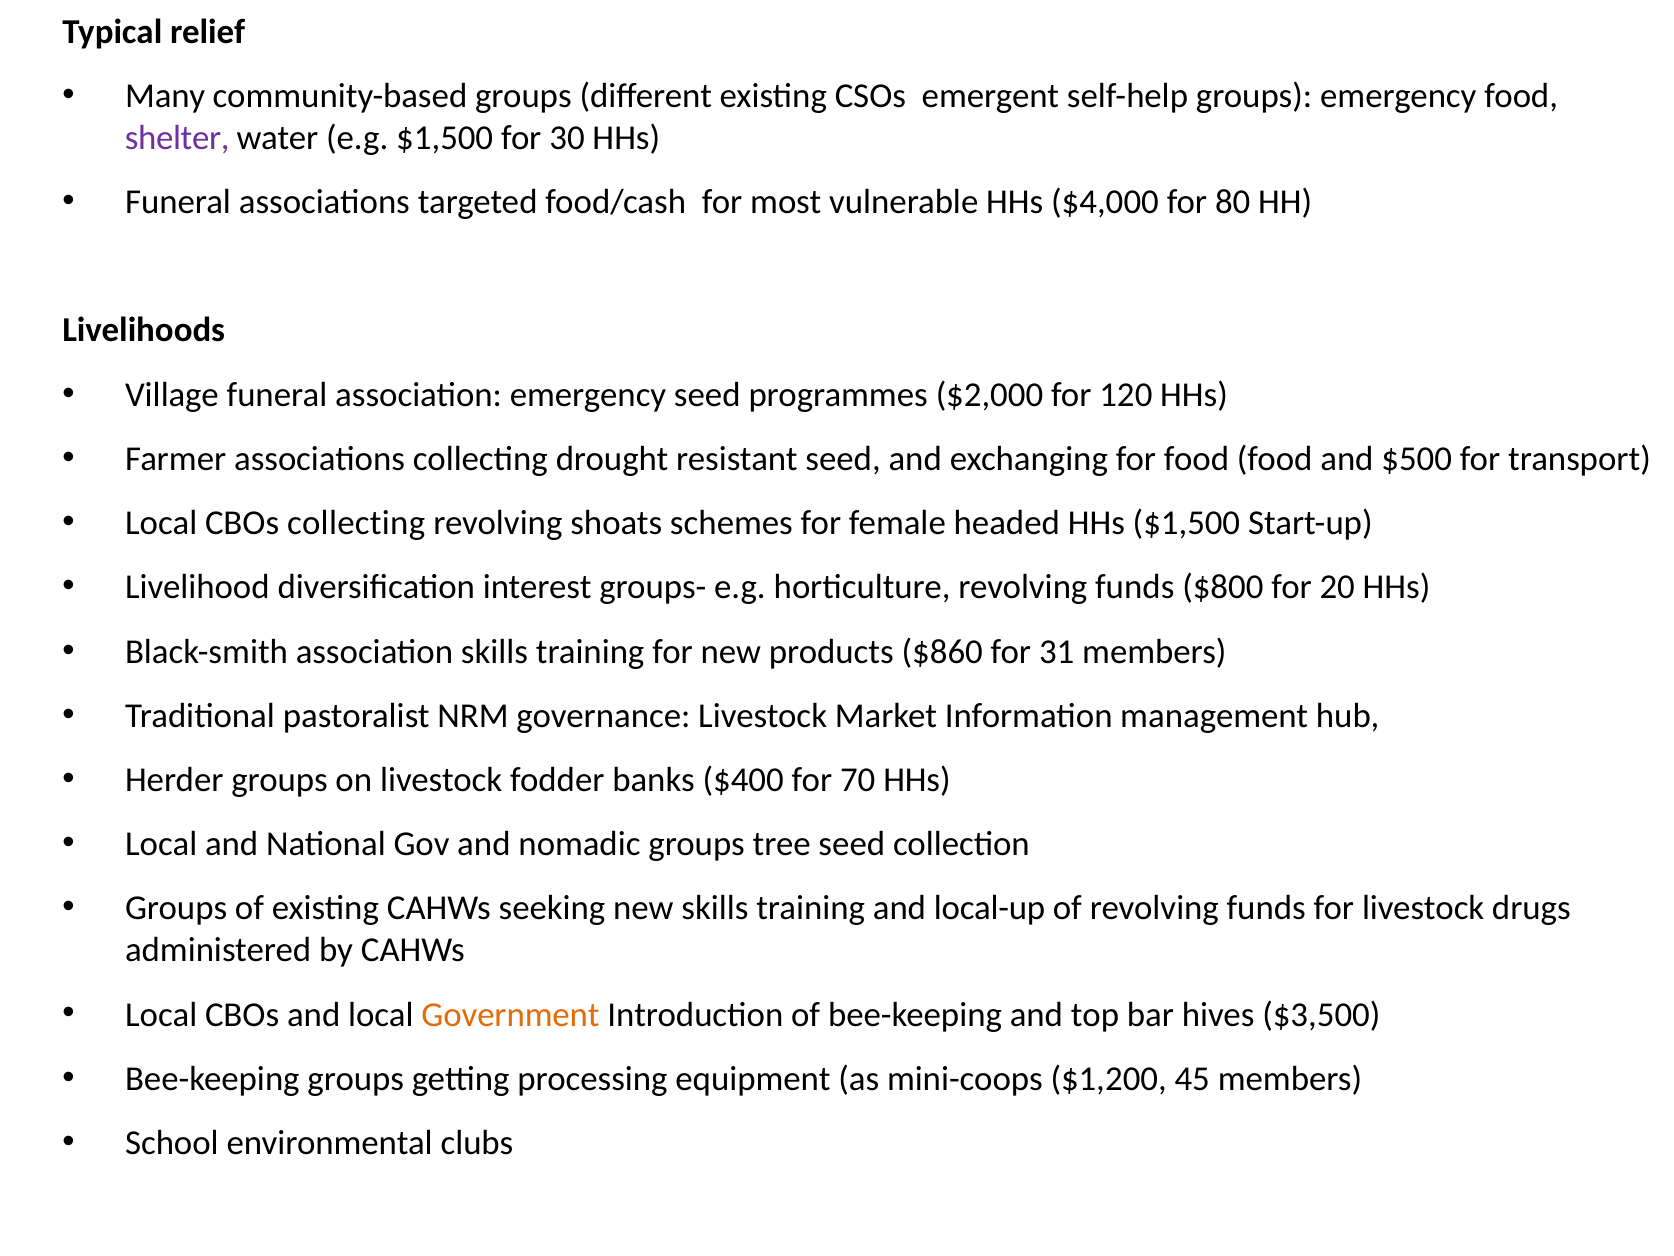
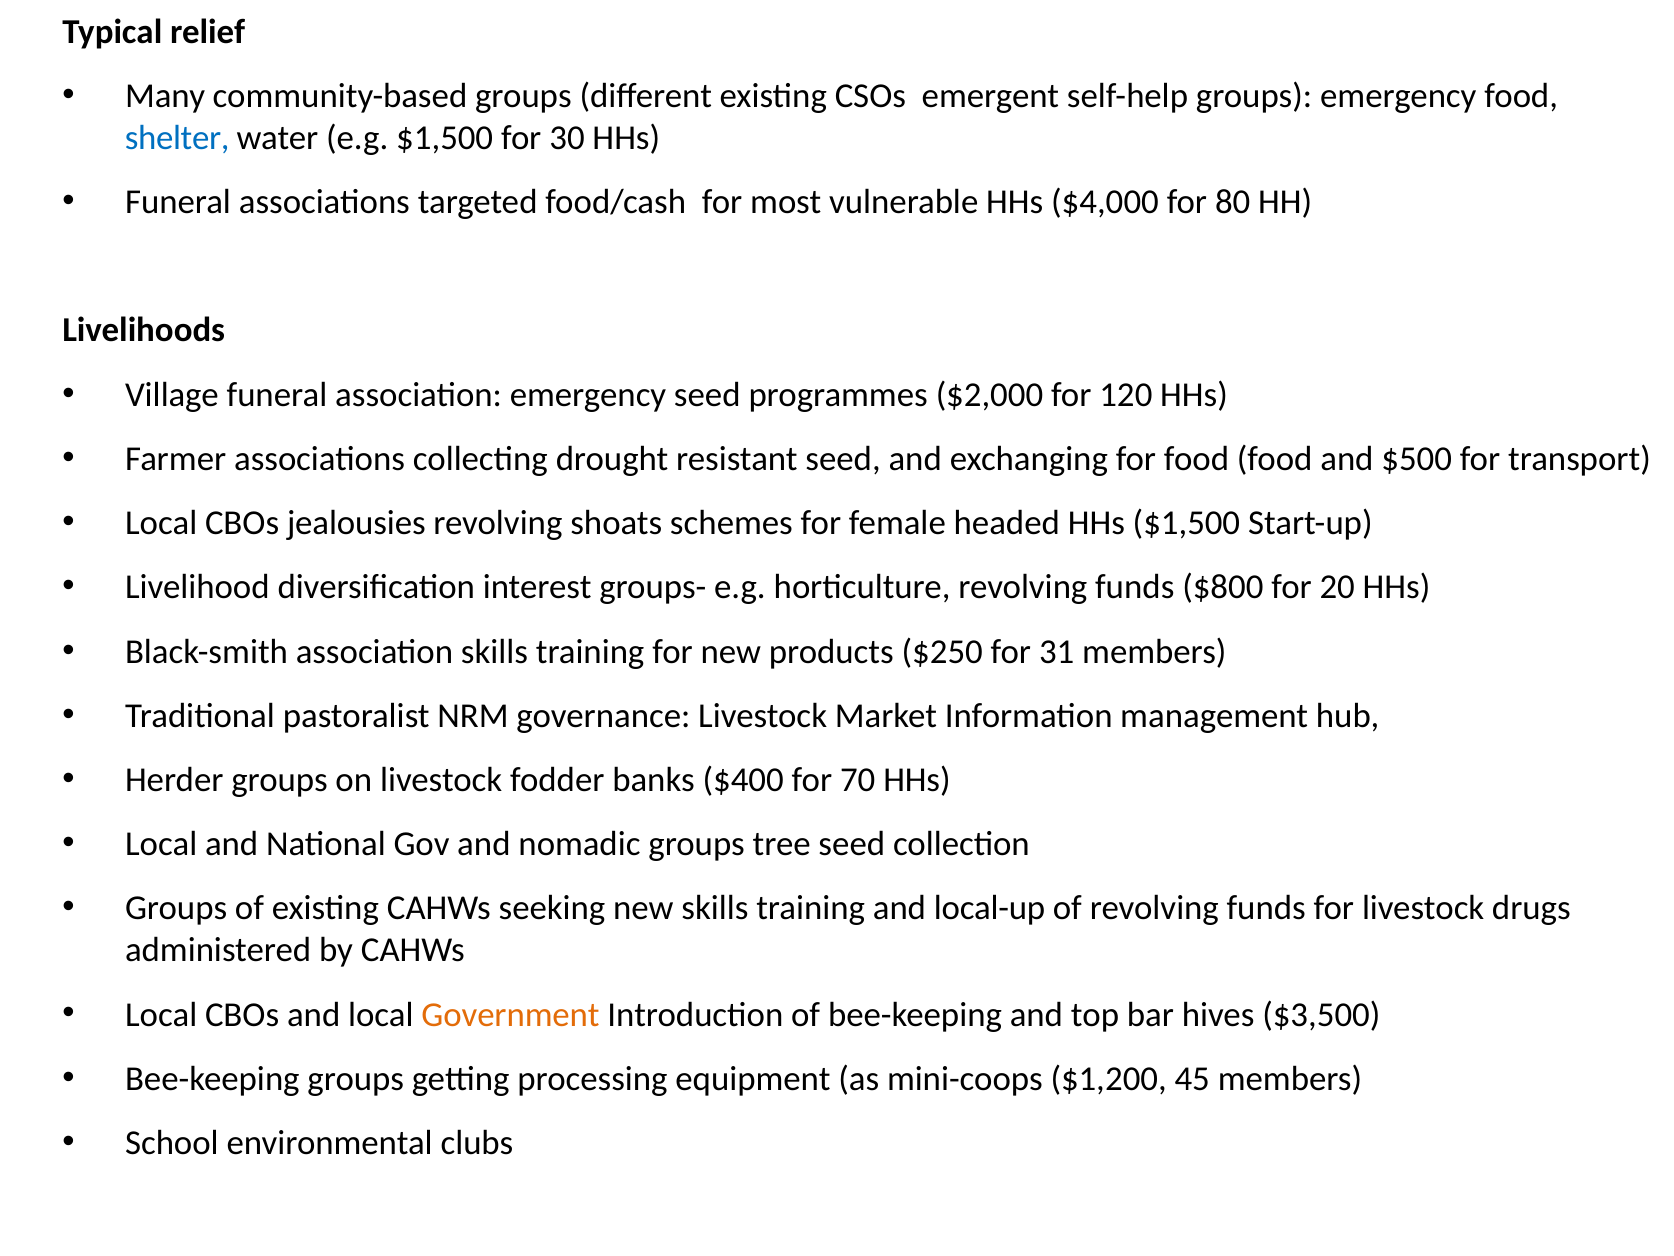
shelter colour: purple -> blue (177, 138)
CBOs collecting: collecting -> jealousies (356, 523)
$860: $860 -> $250 (942, 651)
